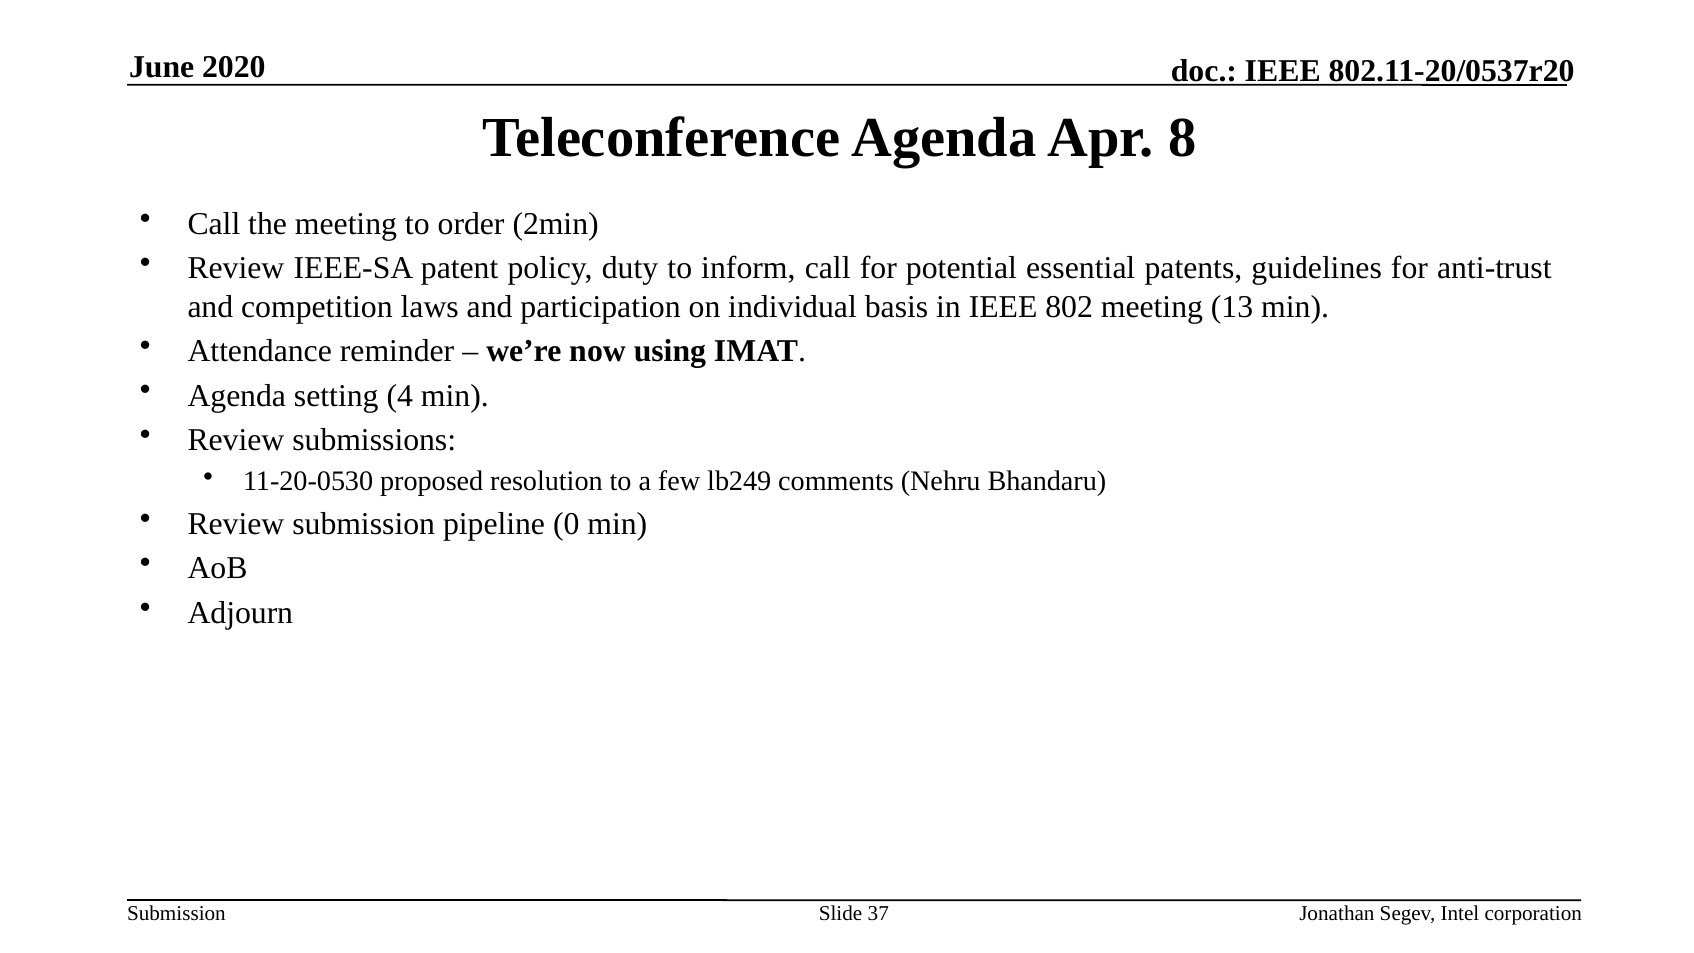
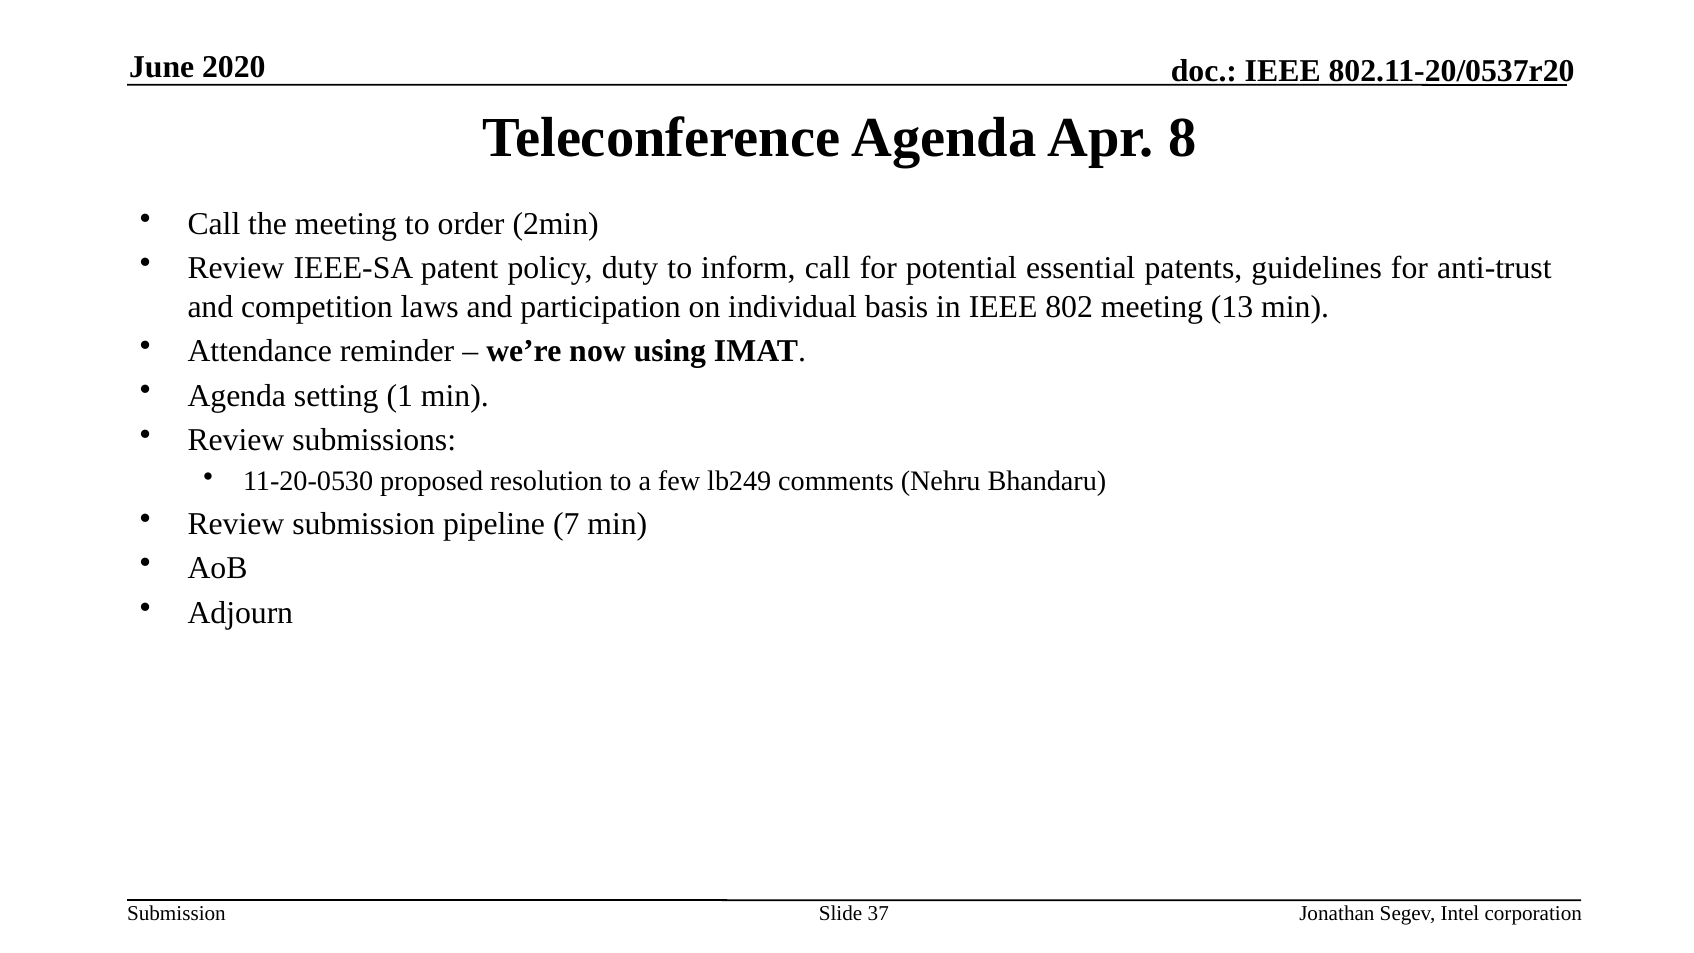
4: 4 -> 1 (400, 395)
0: 0 -> 7 (566, 524)
